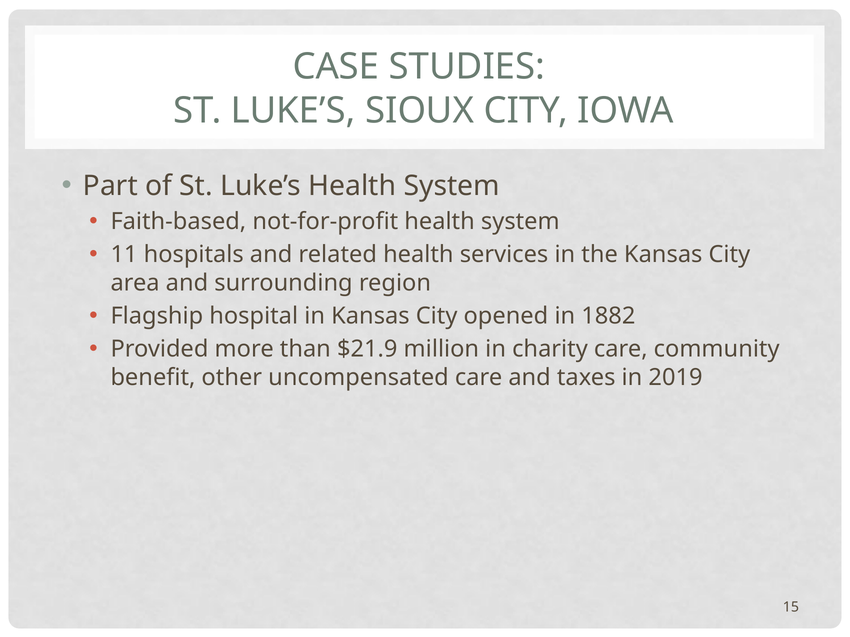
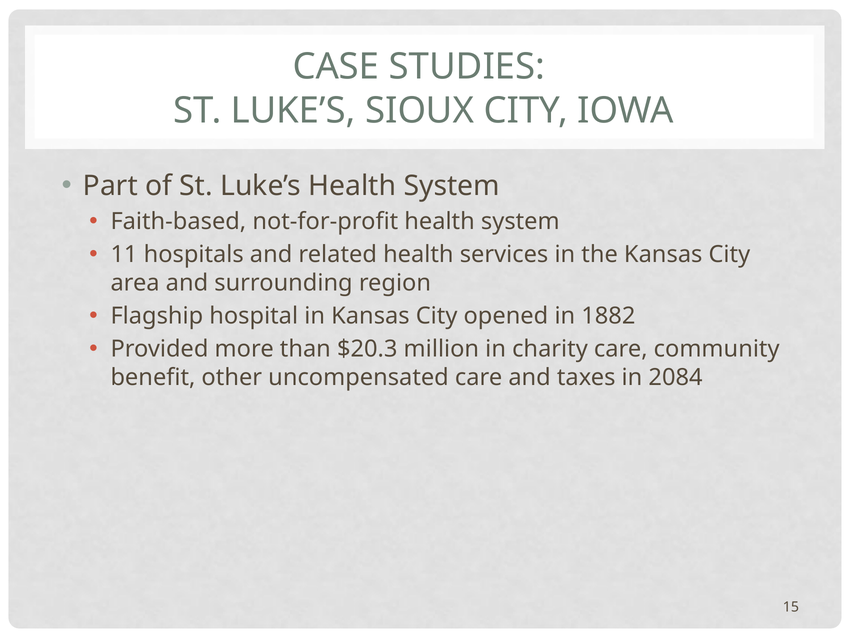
$21.9: $21.9 -> $20.3 (367, 349)
2019: 2019 -> 2084 (676, 378)
